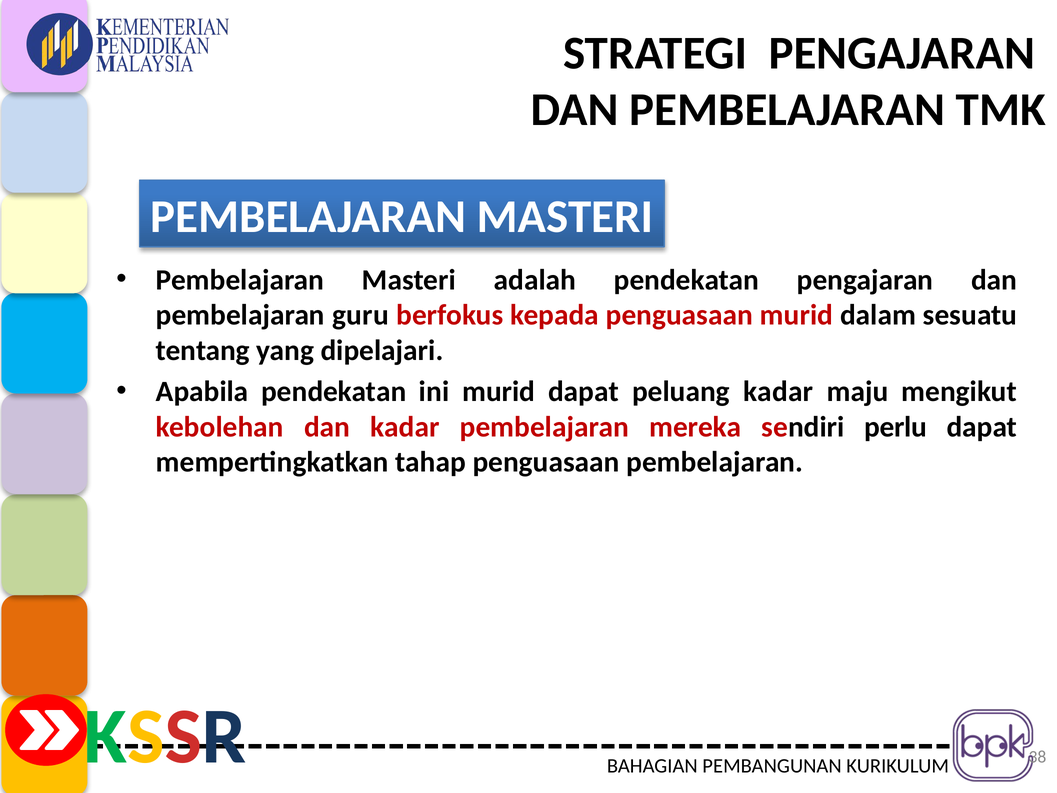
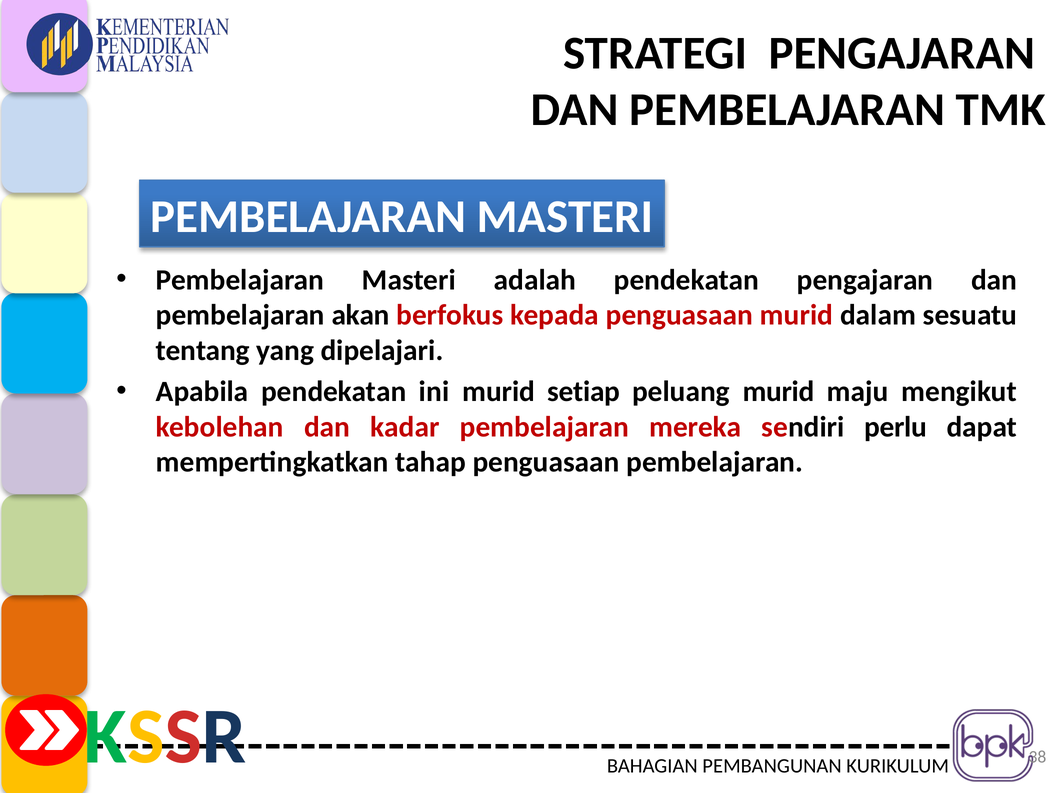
guru: guru -> akan (361, 315)
murid dapat: dapat -> setiap (584, 391)
peluang kadar: kadar -> murid (779, 391)
